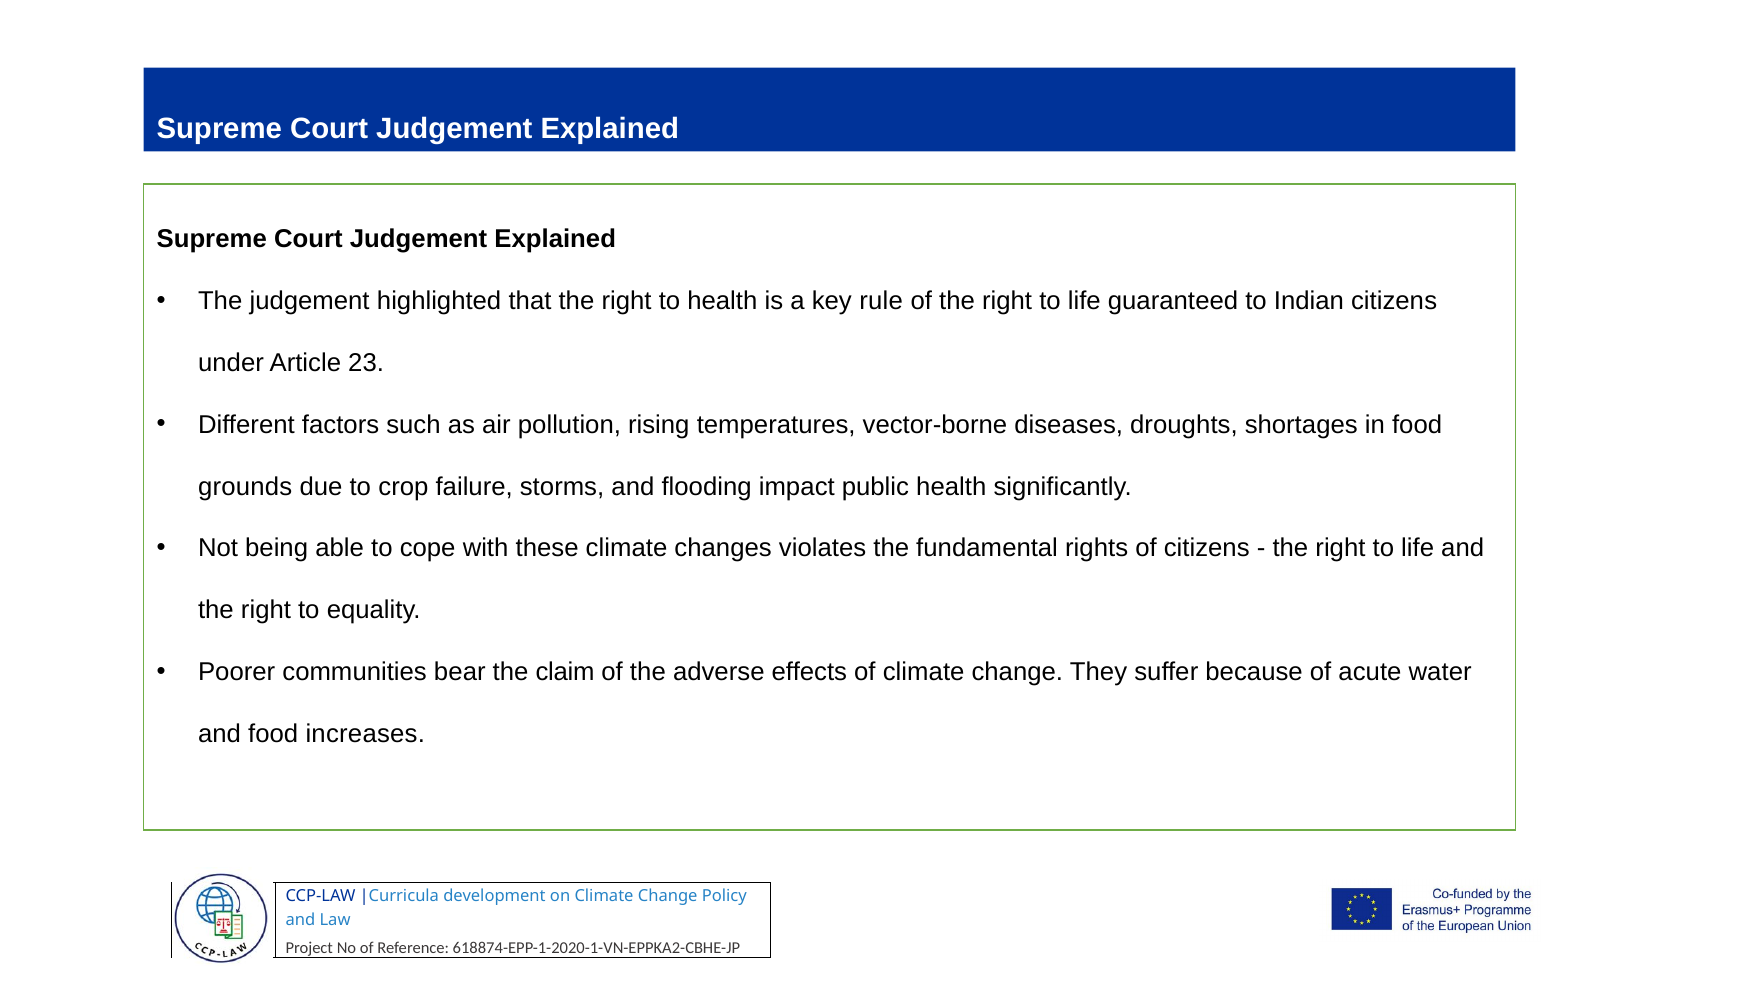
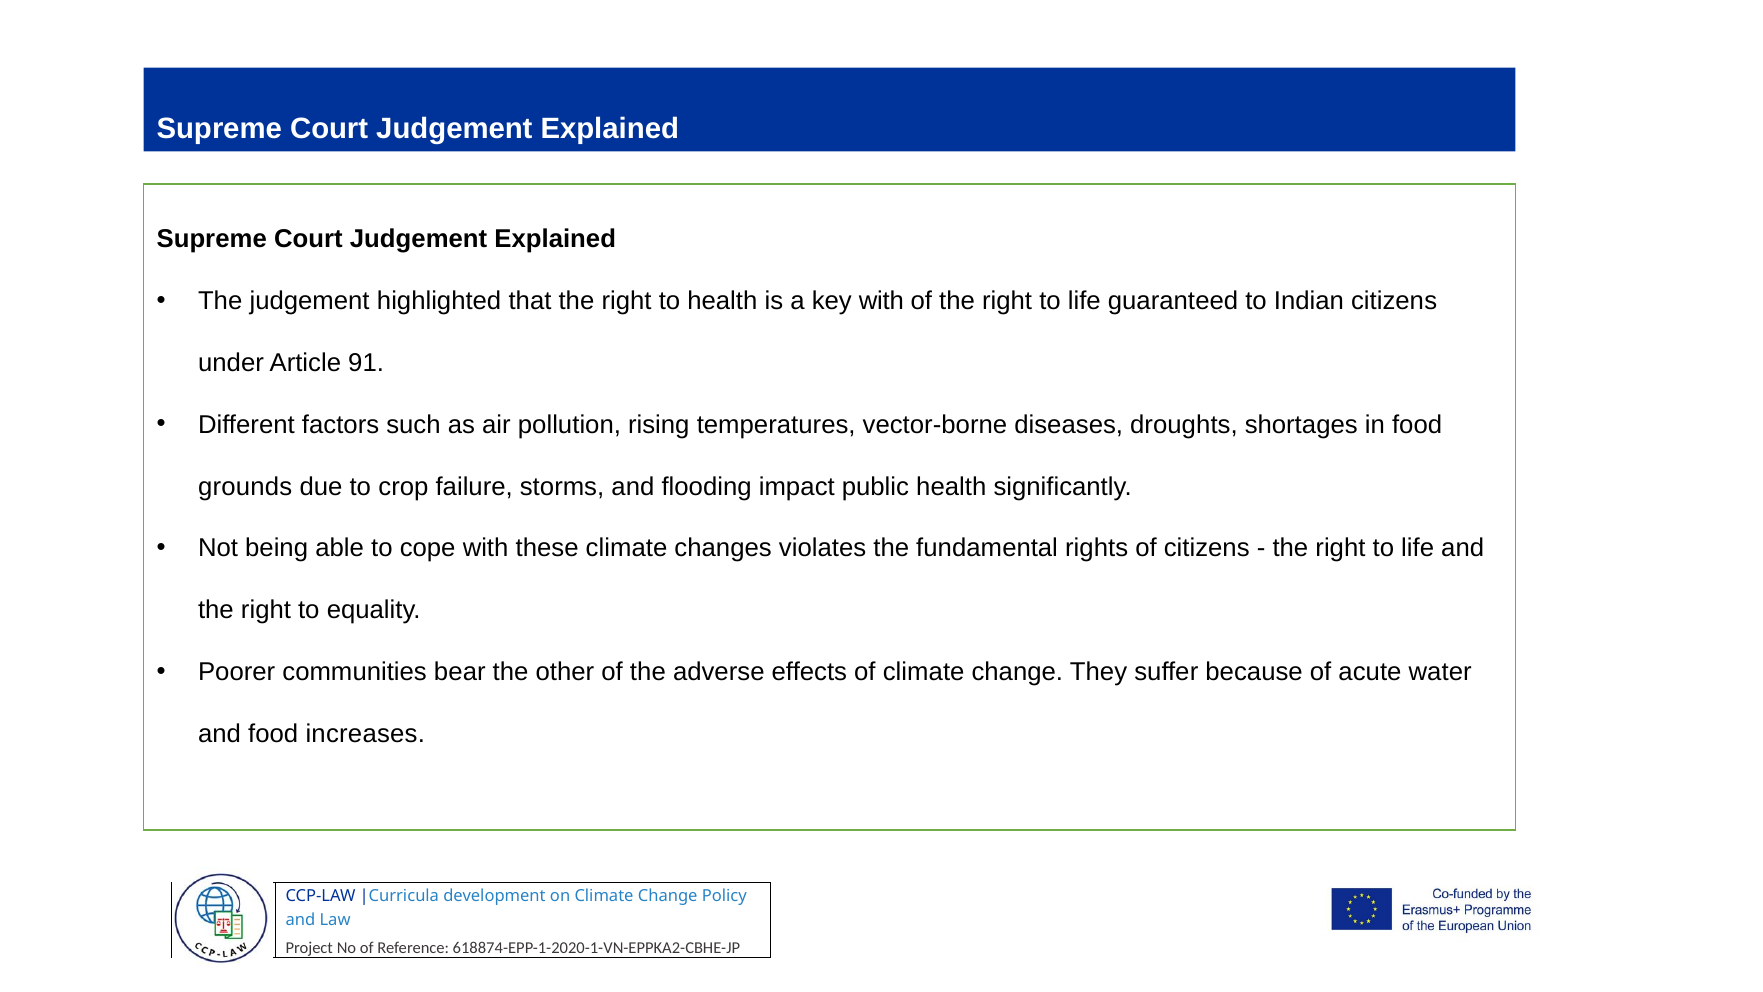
key rule: rule -> with (881, 301)
23: 23 -> 91 (366, 363)
claim: claim -> other (565, 672)
